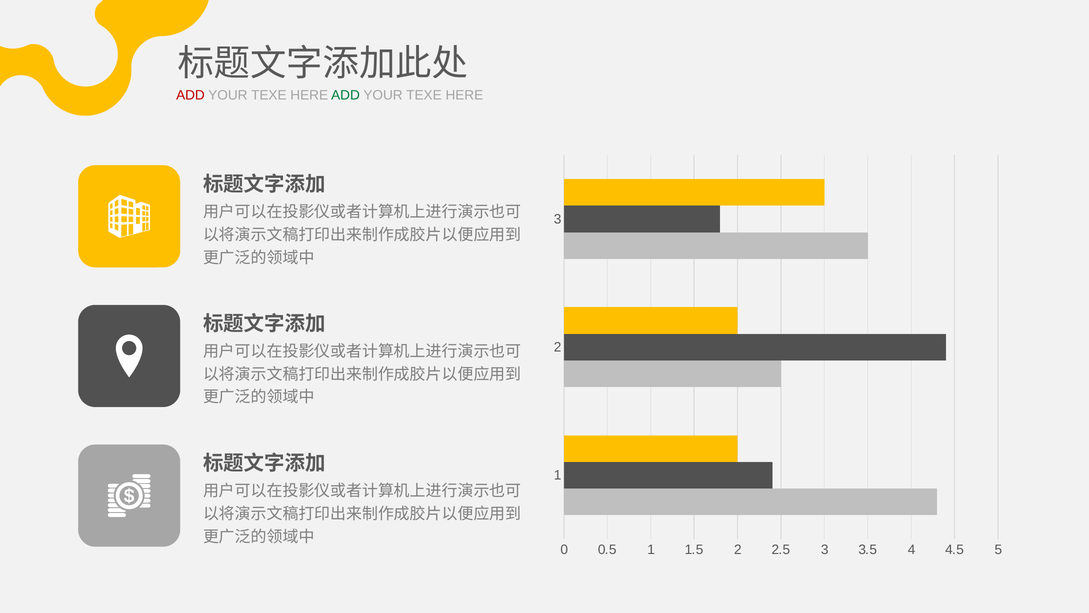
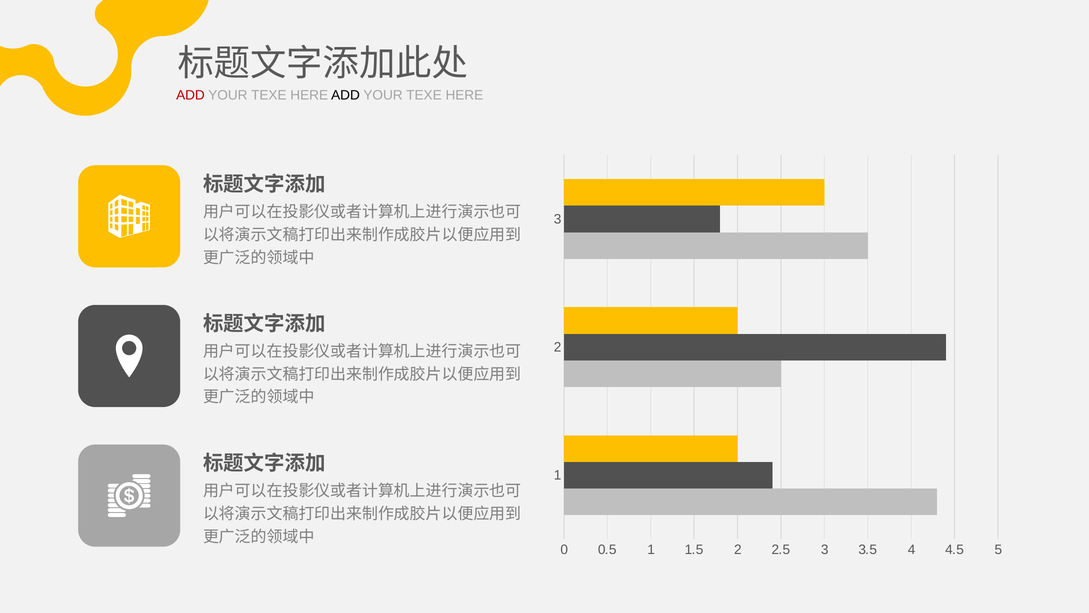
ADD colour: green -> black (346, 95)
